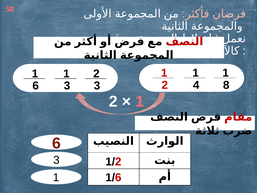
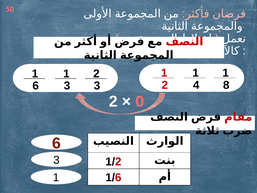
1: 1 -> 0 (140, 101)
